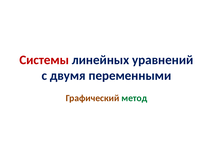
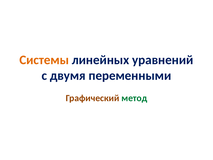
Системы colour: red -> orange (44, 60)
